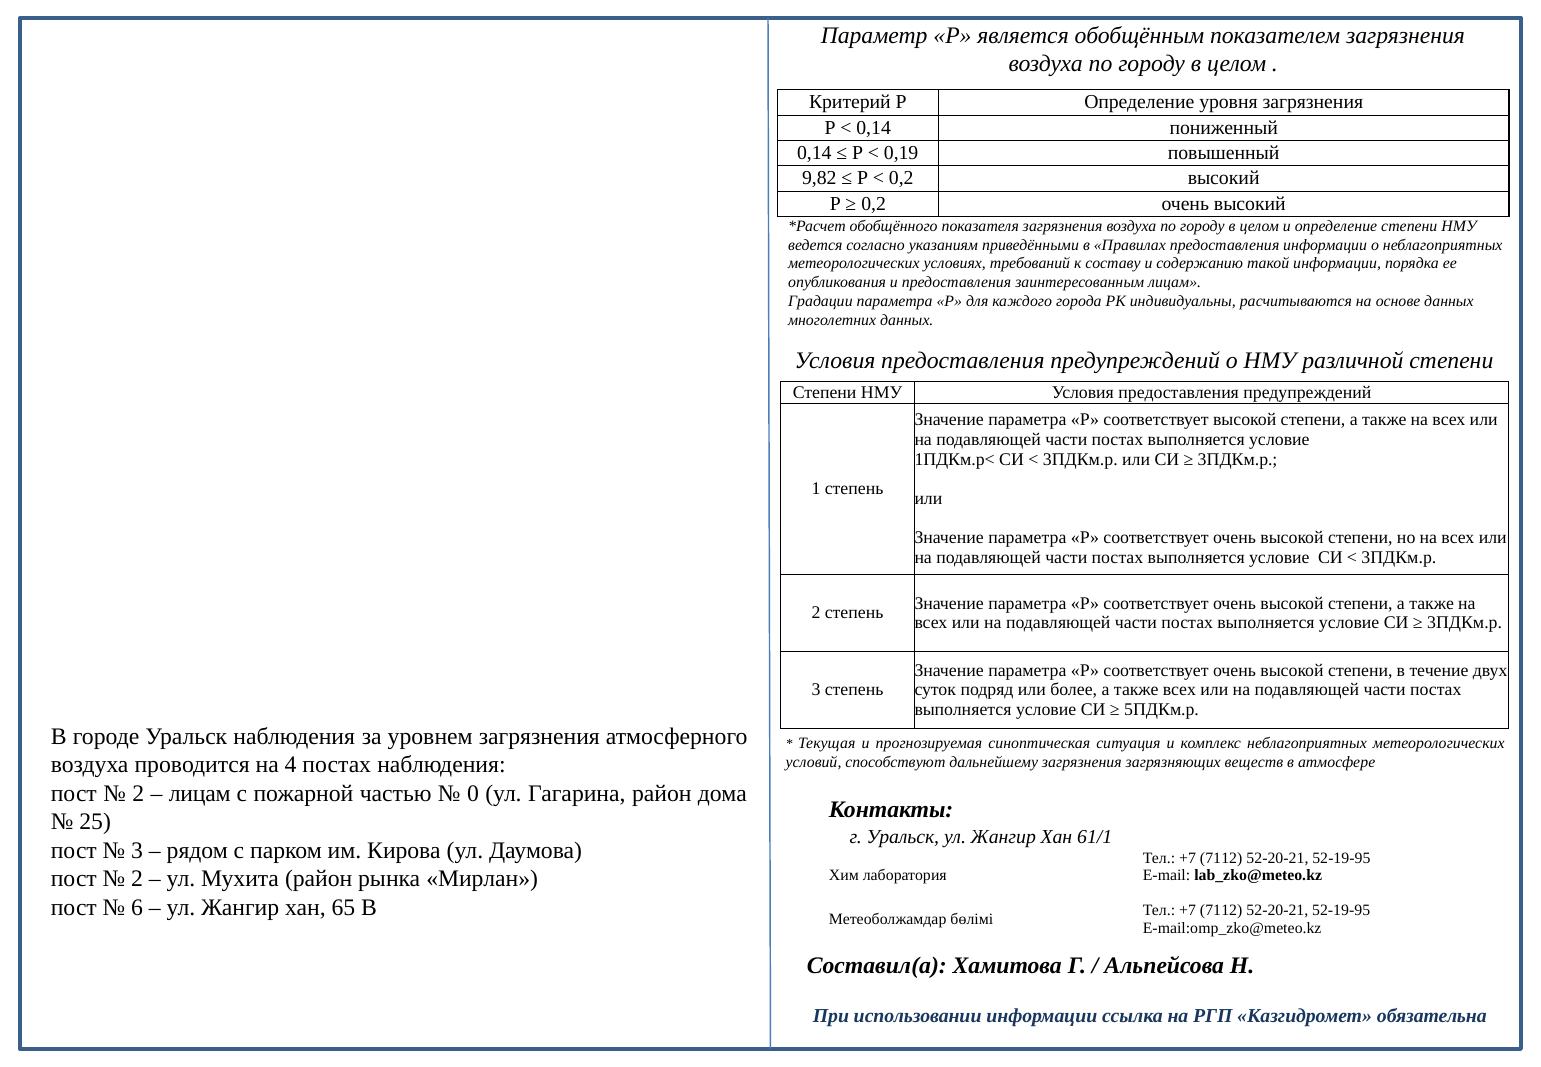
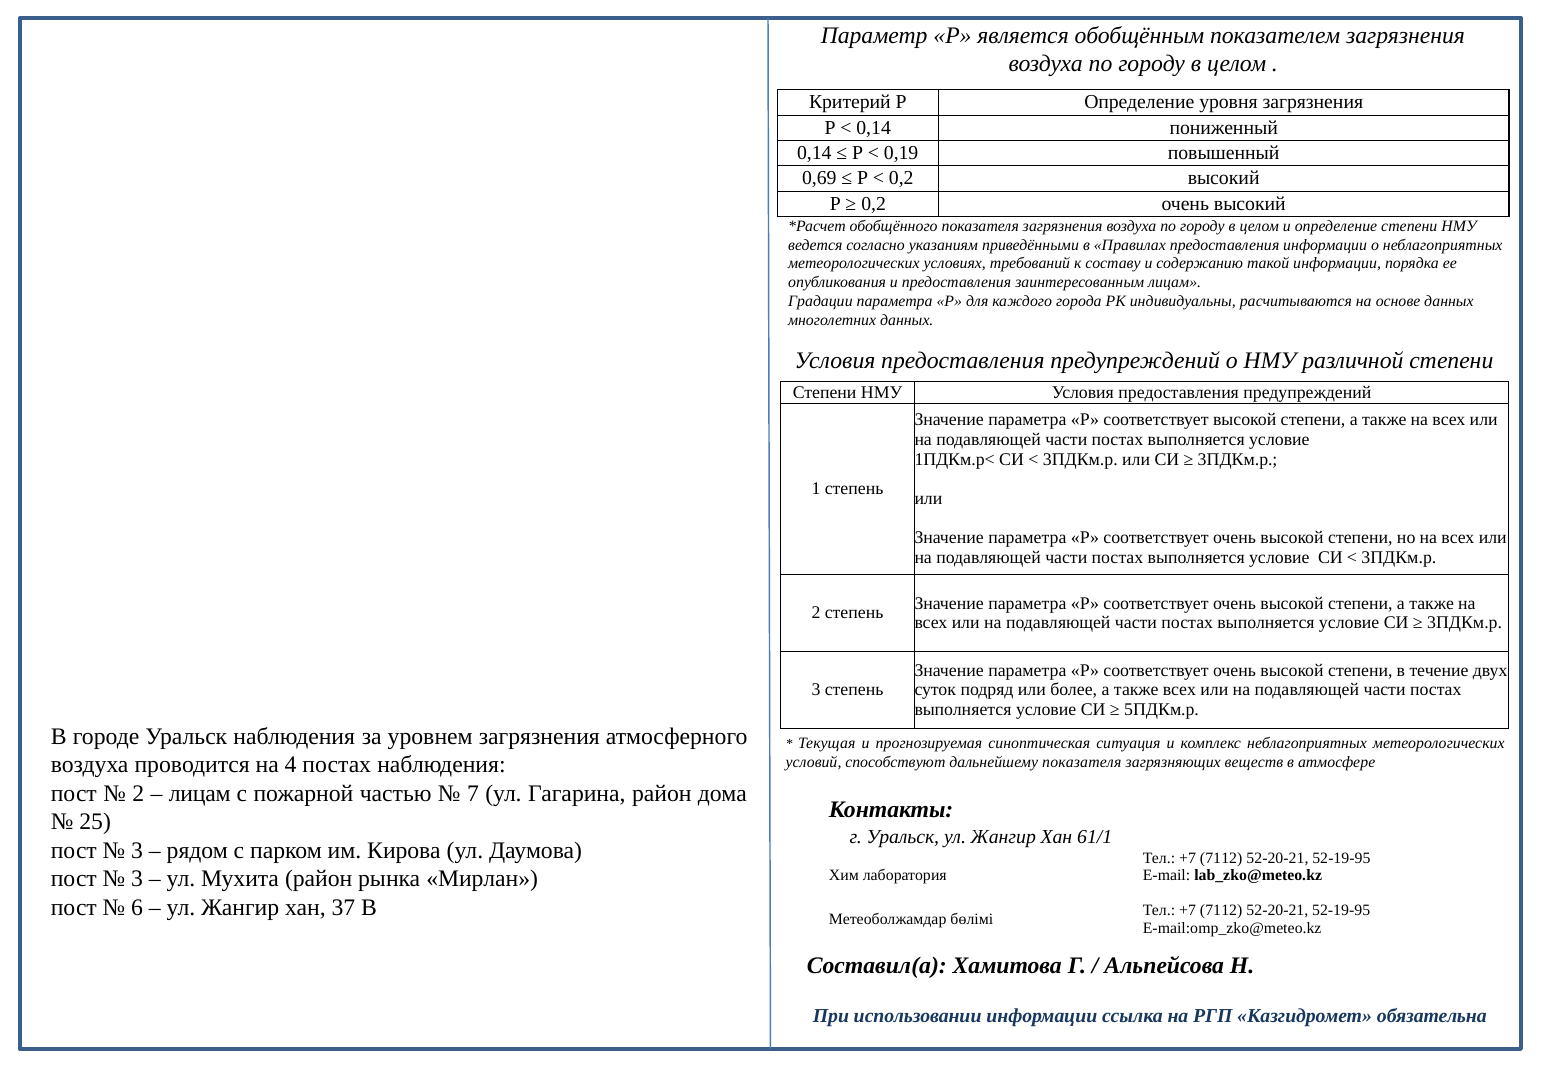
9,82: 9,82 -> 0,69 (819, 178)
дальнейшему загрязнения: загрязнения -> показателя (1082, 762)
0: 0 -> 7 (473, 793)
2: 2 -> 3 (137, 879)
65: 65 -> 37 (343, 907)
